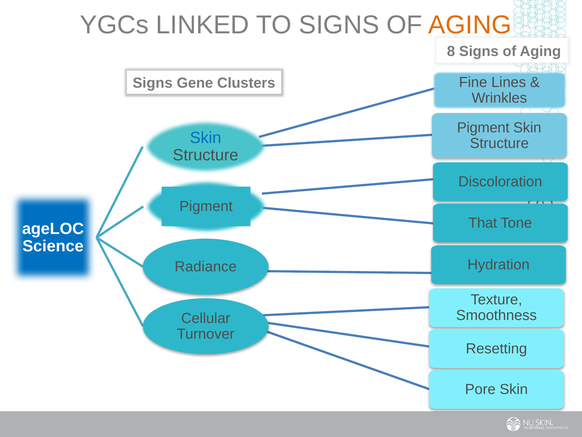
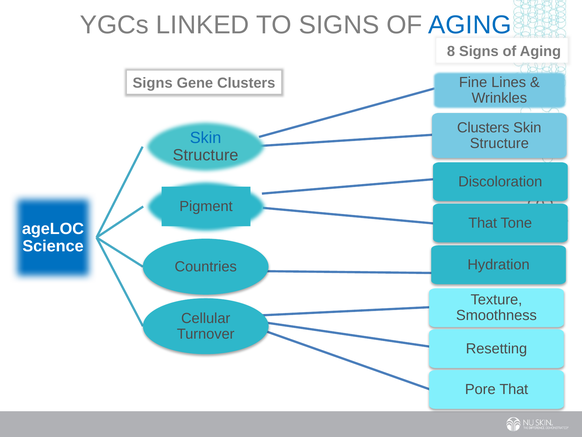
AGING colour: orange -> blue (470, 25)
Pigment: Pigment -> Clusters (483, 127)
Radiance: Radiance -> Countries (206, 266)
Pore Skin: Skin -> That (514, 389)
